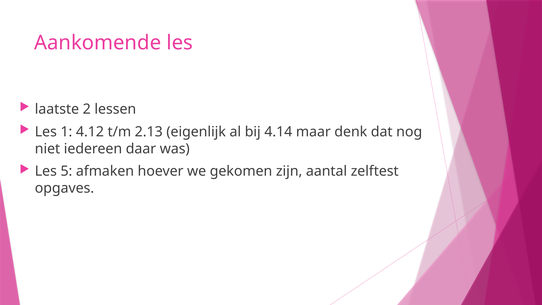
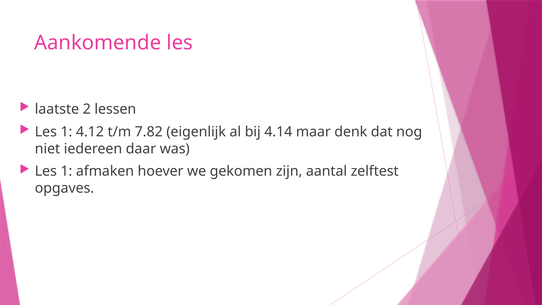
2.13: 2.13 -> 7.82 (149, 132)
5: 5 -> 1 (66, 171)
